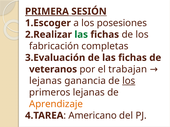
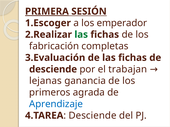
posesiones: posesiones -> emperador (122, 23)
veteranos: veteranos -> desciende (53, 70)
los underline: present -> none (129, 81)
primeros lejanas: lejanas -> agrada (89, 93)
Aprendizaje colour: orange -> blue (56, 104)
Americano: Americano -> Desciende (93, 116)
